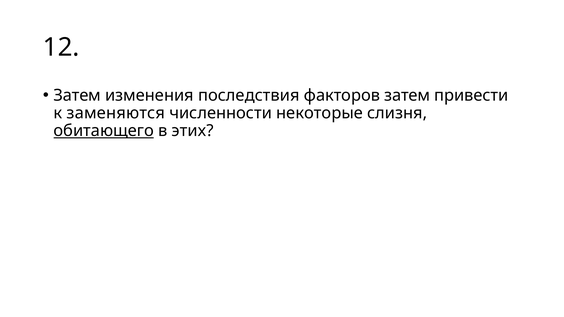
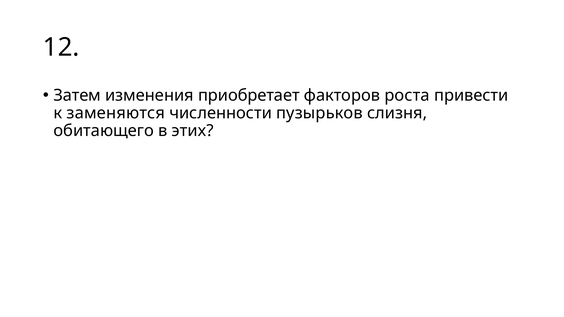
последствия: последствия -> приобретает (249, 95)
факторов затем: затем -> роста (407, 95)
некоторые: некоторые -> пузырьков (319, 113)
обитающего underline: present -> none (104, 131)
